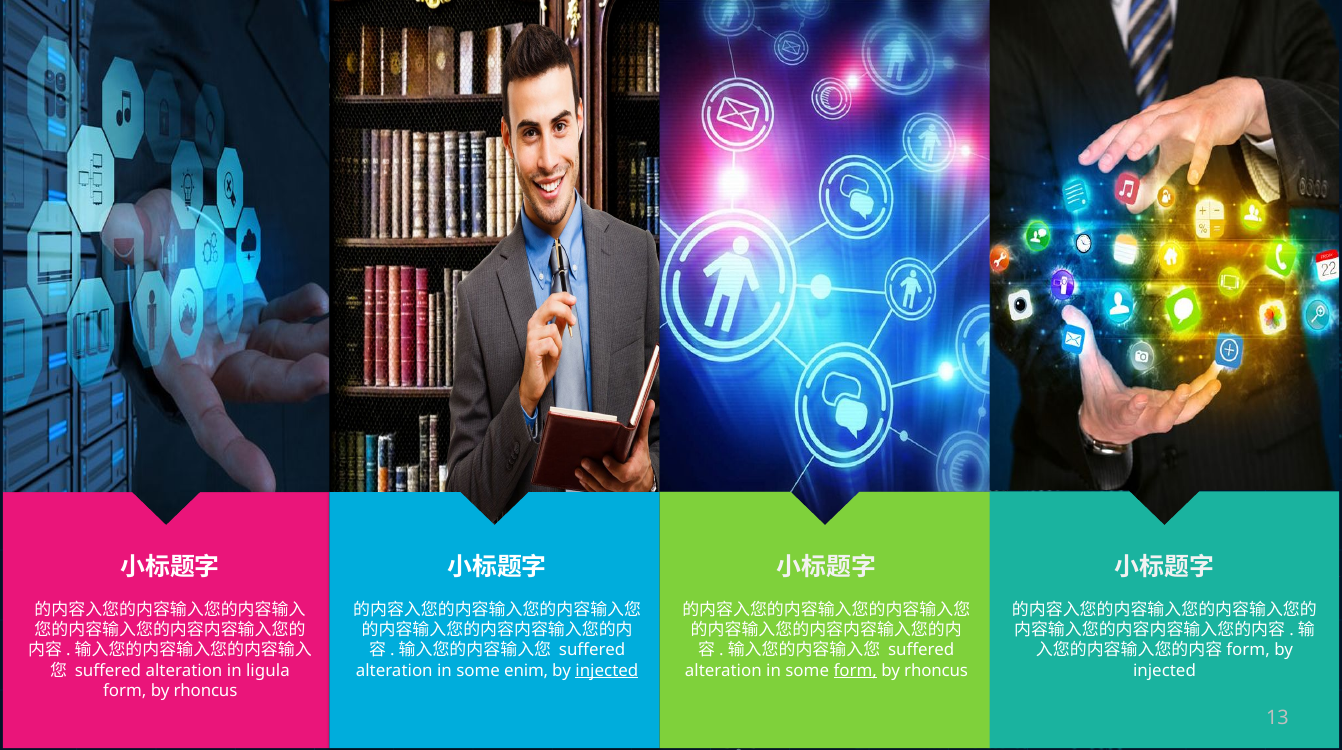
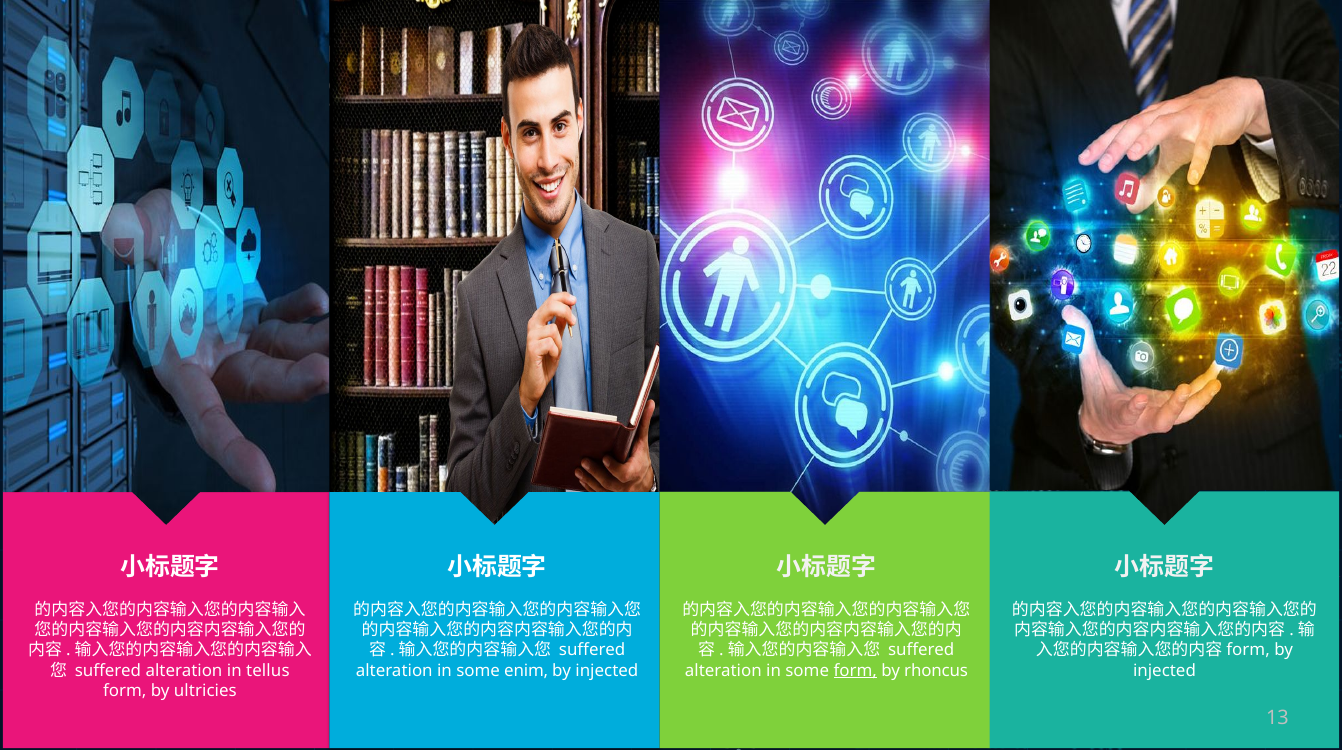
ligula: ligula -> tellus (268, 671)
injected underline: present -> none (607, 671)
rhoncus: rhoncus -> ultricies (205, 691)
